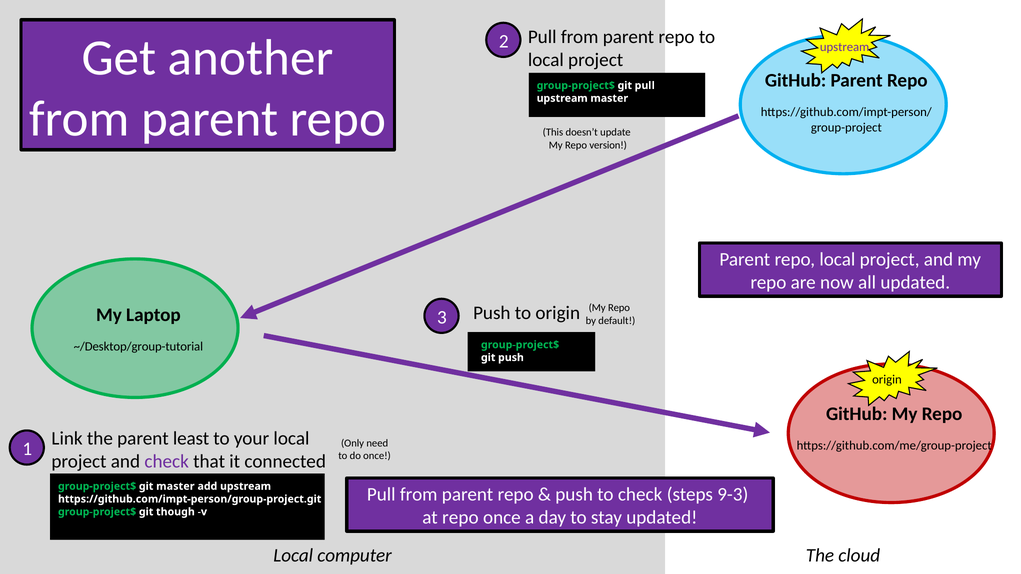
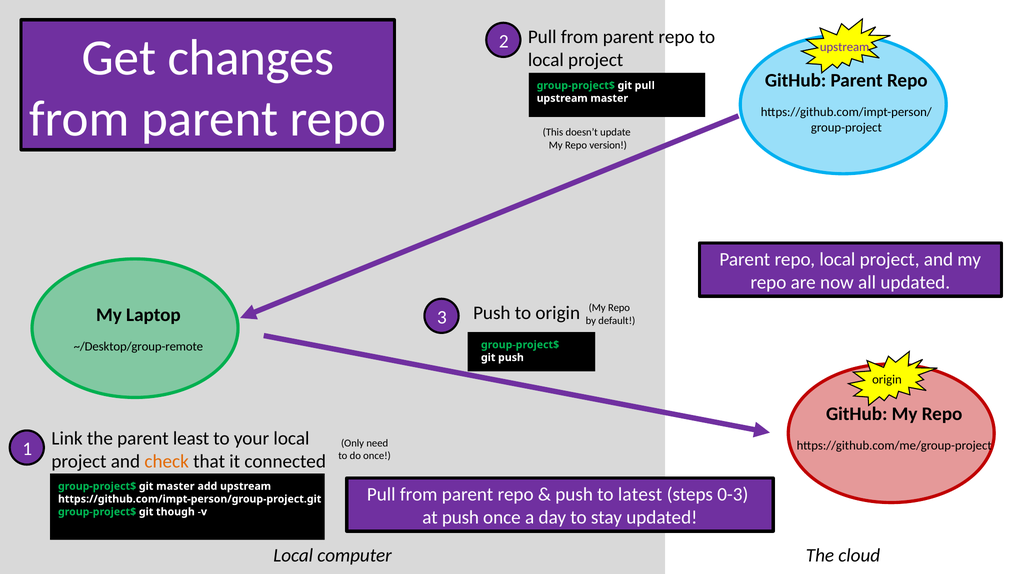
another: another -> changes (251, 58)
~/Desktop/group-tutorial: ~/Desktop/group-tutorial -> ~/Desktop/group-remote (138, 347)
check colour: purple -> orange (167, 462)
to check: check -> latest (640, 495)
9-3: 9-3 -> 0-3 (733, 495)
at repo: repo -> push (460, 518)
